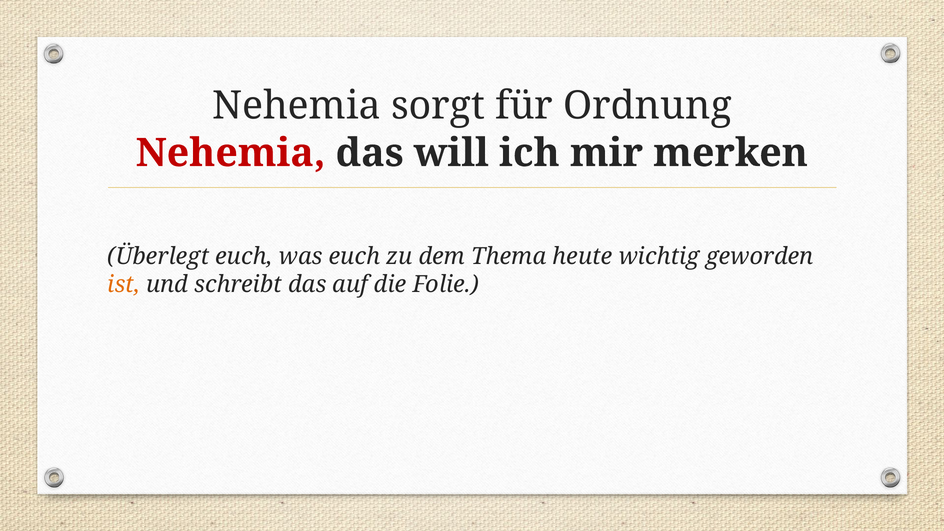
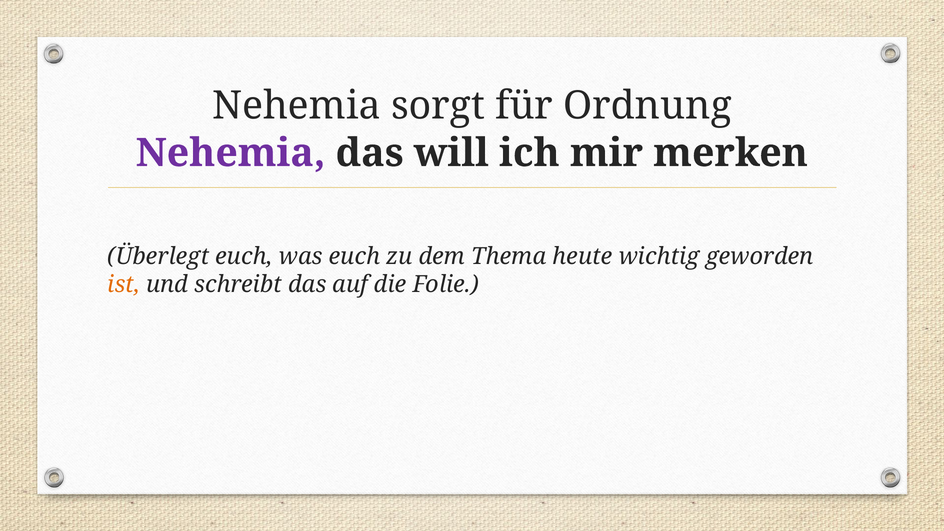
Nehemia colour: red -> purple (231, 153)
